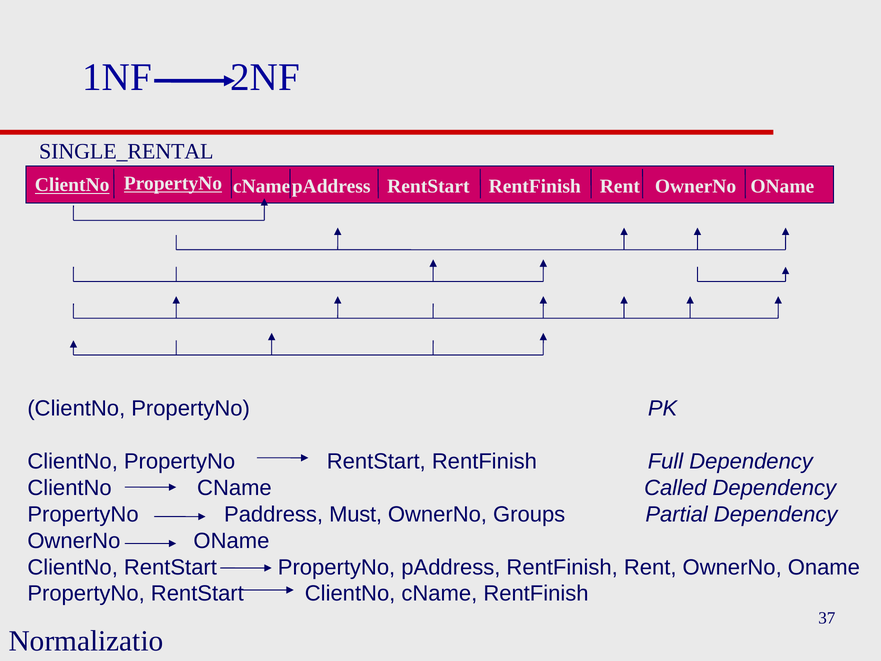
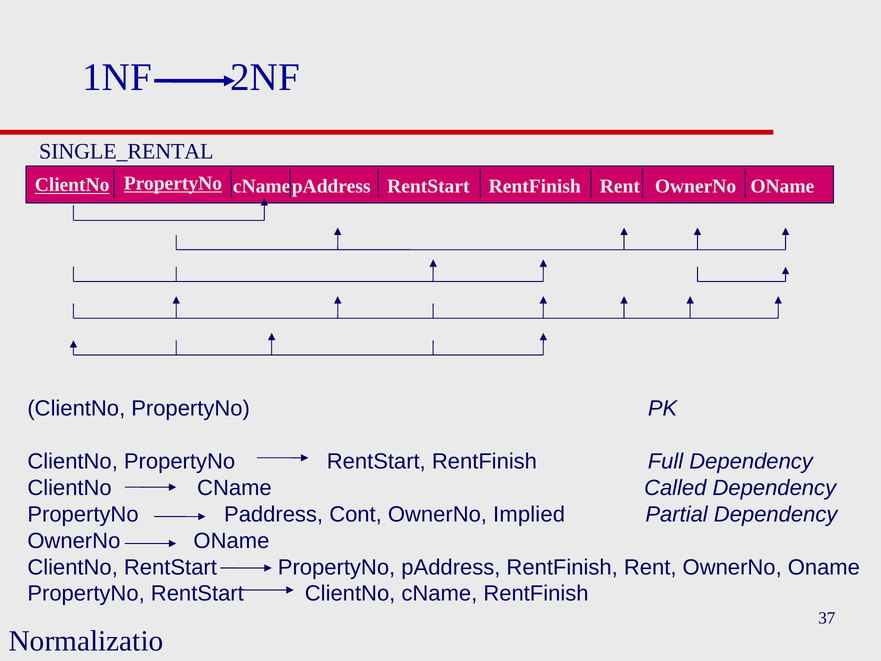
Must: Must -> Cont (356, 514)
Groups: Groups -> Implied (529, 514)
